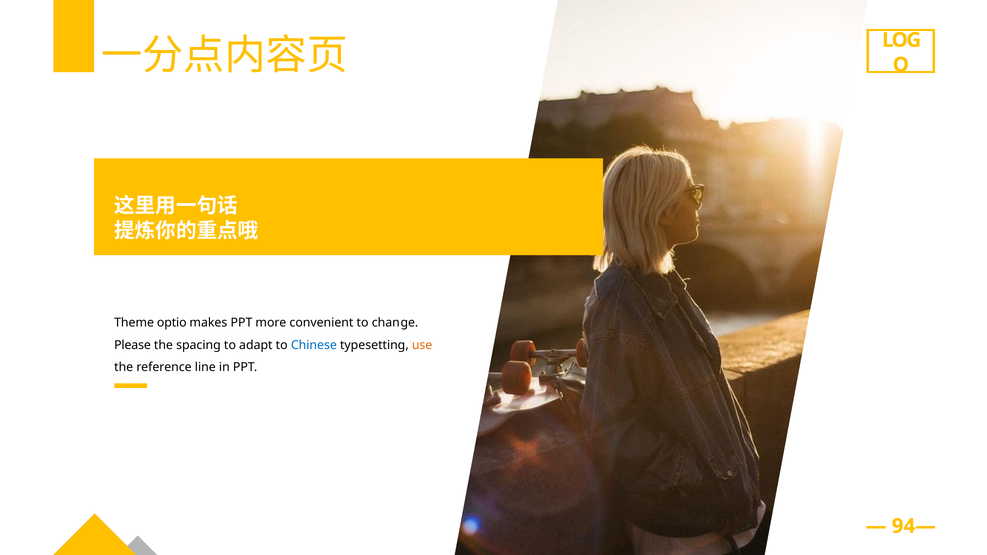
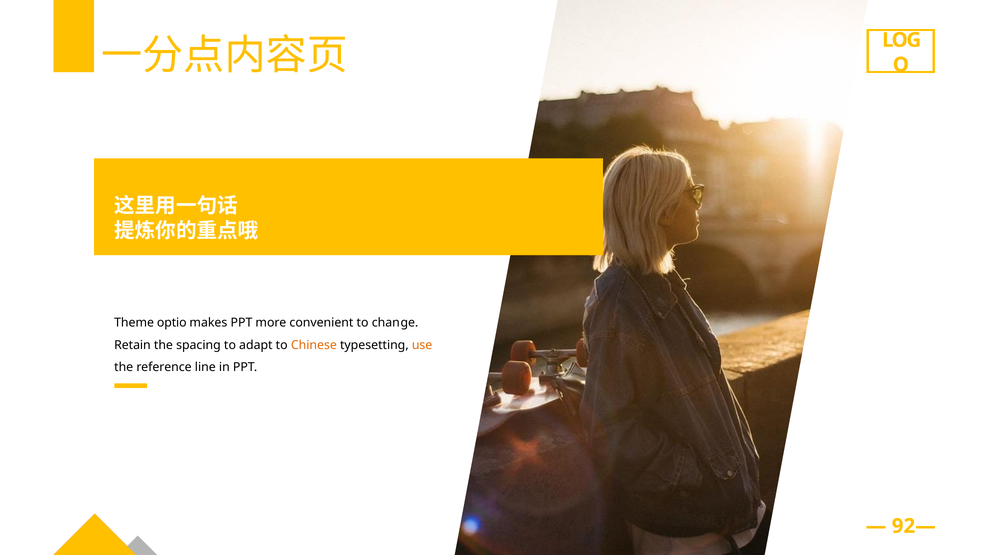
Please: Please -> Retain (132, 345)
Chinese colour: blue -> orange (314, 345)
94—: 94— -> 92— (914, 526)
